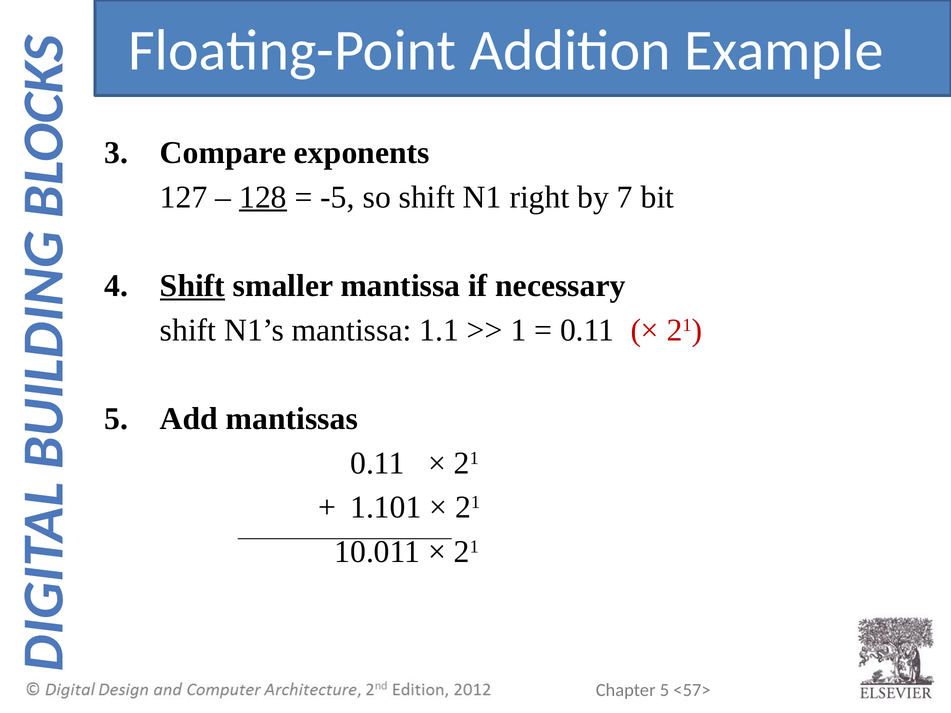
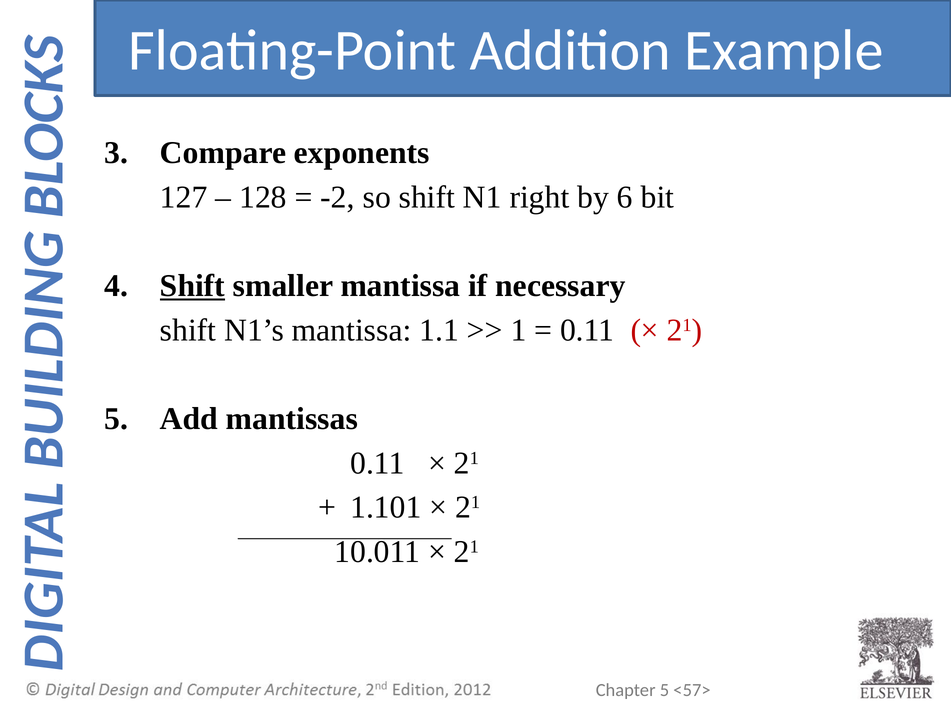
128 underline: present -> none (263, 197)
-5: -5 -> -2 (338, 197)
7: 7 -> 6 (625, 197)
